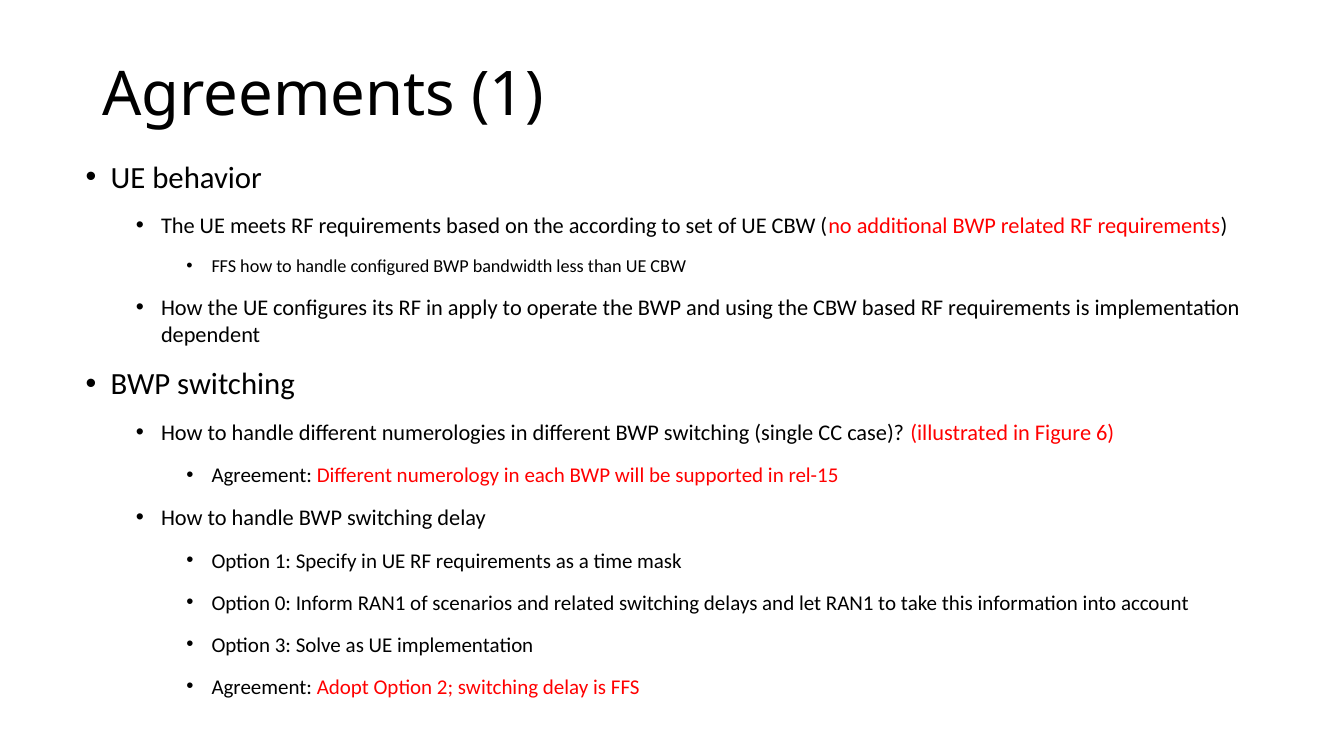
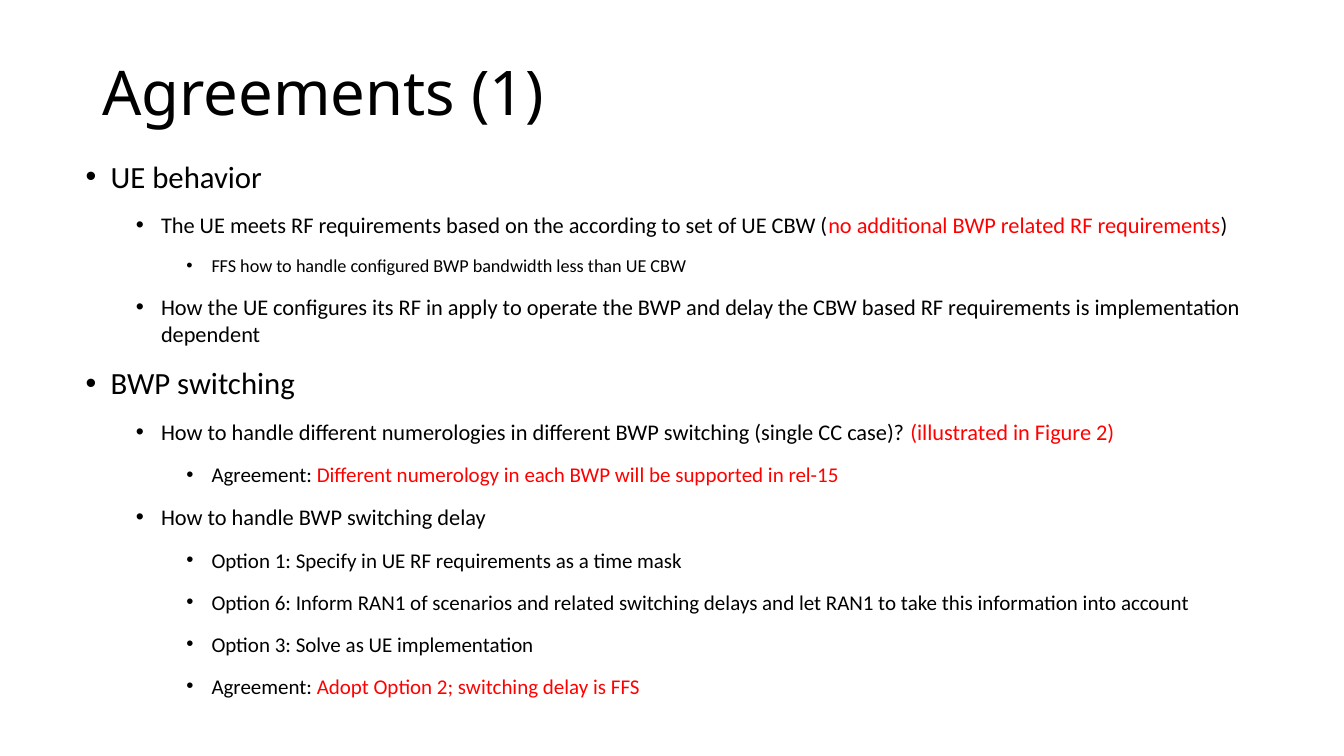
and using: using -> delay (749, 308)
Figure 6: 6 -> 2 (1105, 433)
0: 0 -> 6 (283, 603)
